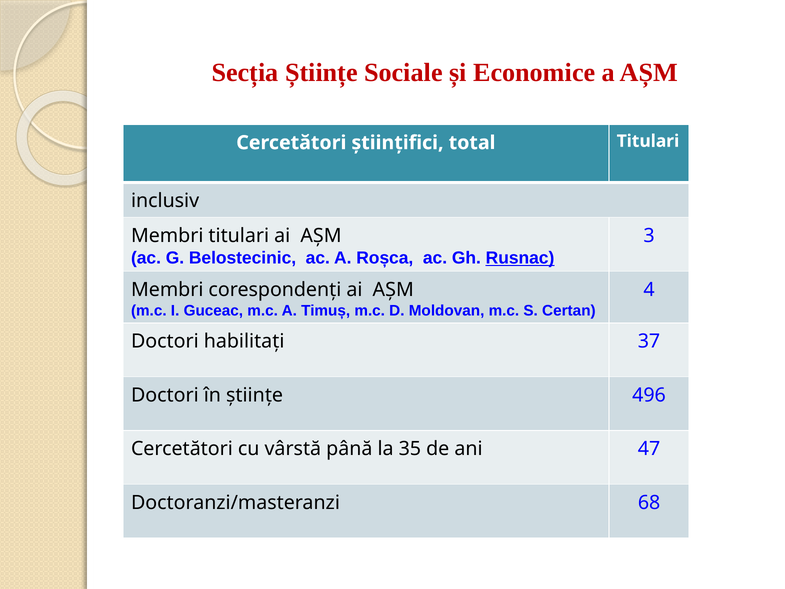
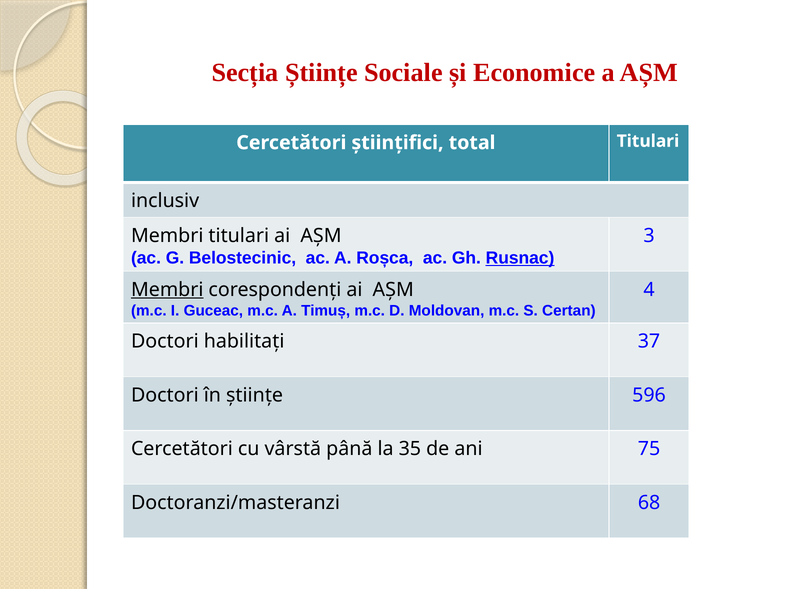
Membri underline: none -> present (167, 289)
496: 496 -> 596 (649, 395)
47: 47 -> 75 (649, 449)
